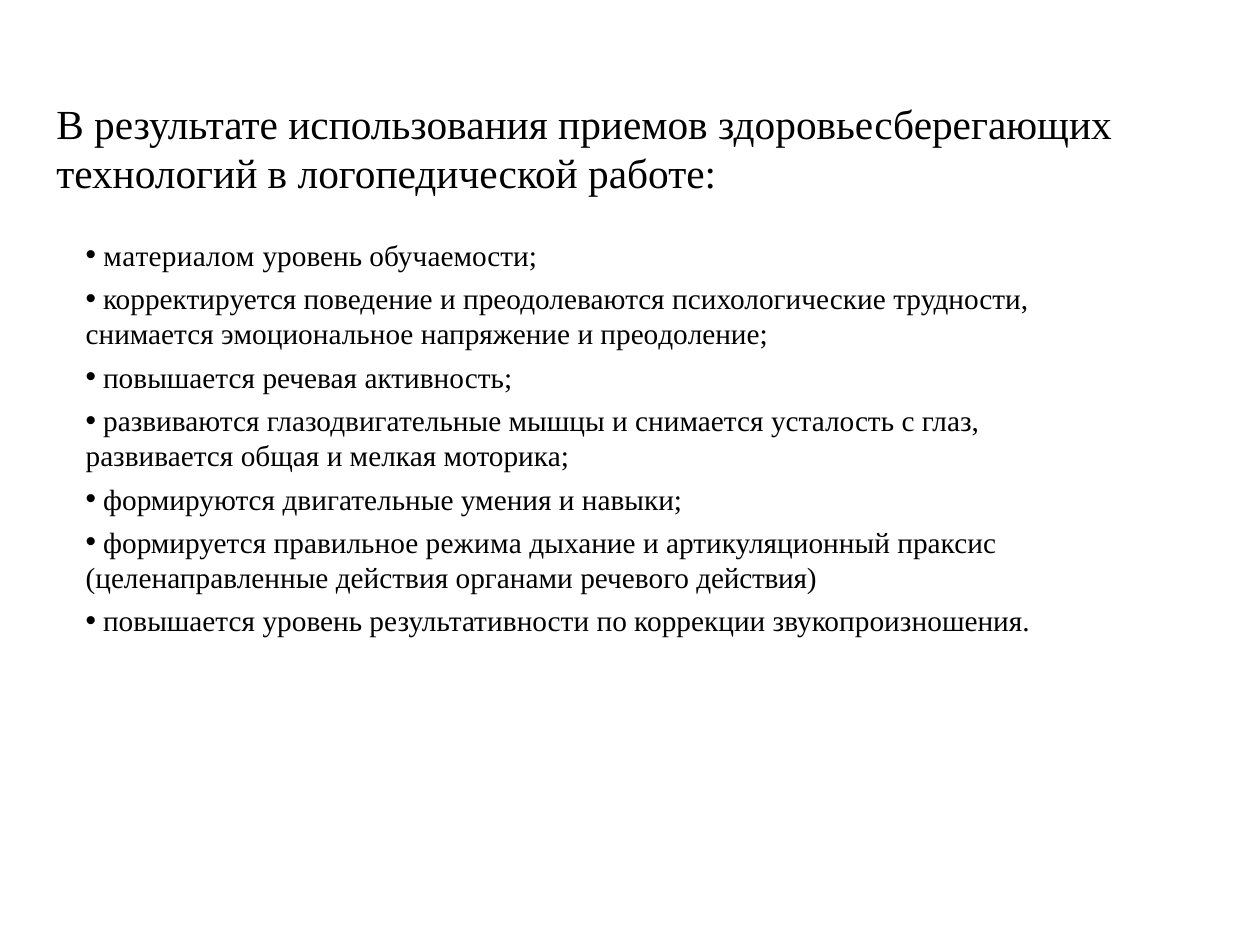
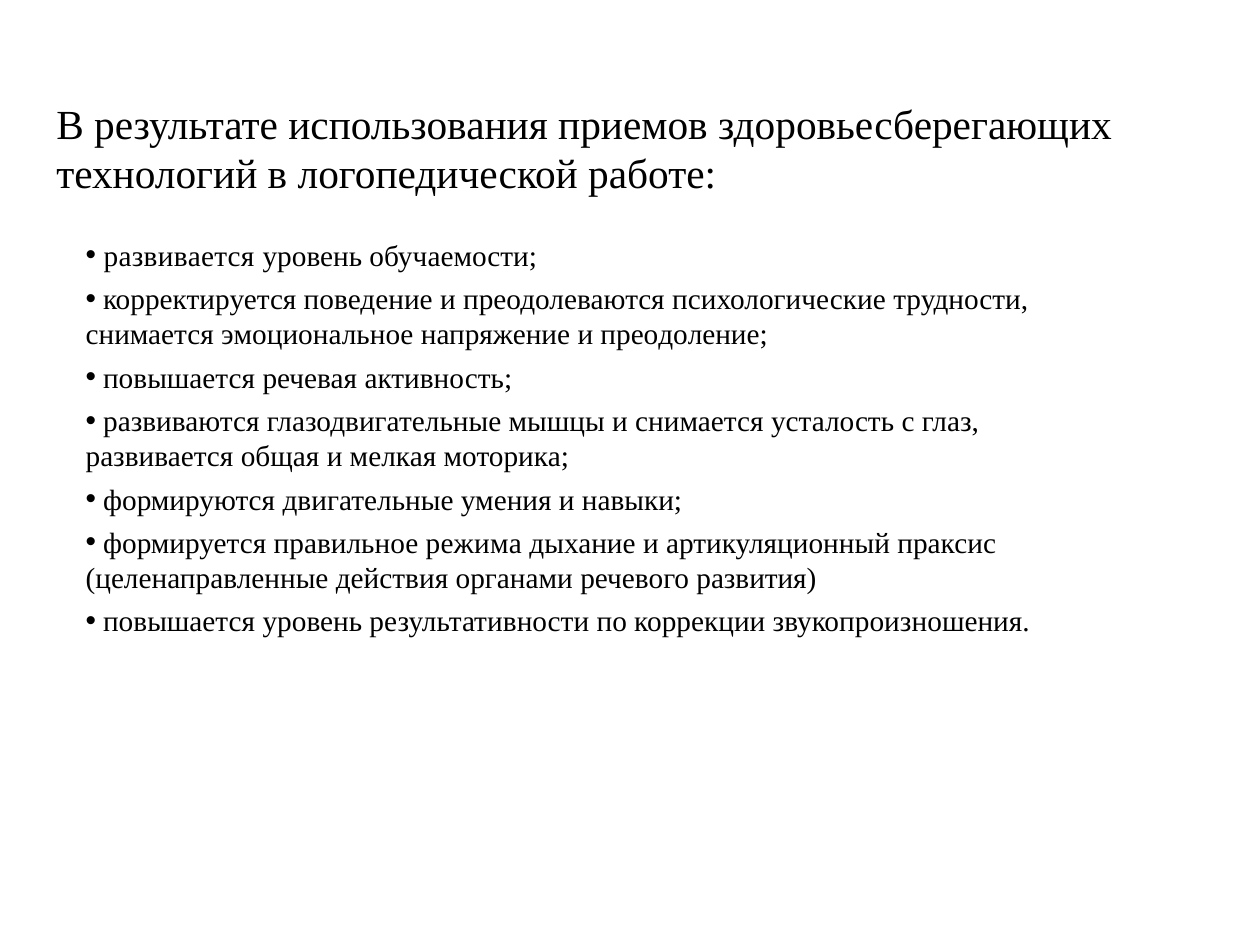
материалом: материалом -> развивается (179, 256)
речевого действия: действия -> развития (756, 579)
